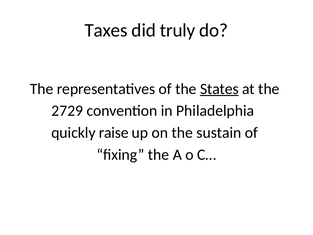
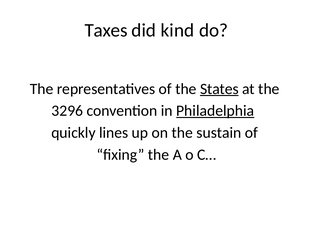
truly: truly -> kind (177, 30)
2729: 2729 -> 3296 (67, 111)
Philadelphia underline: none -> present (215, 111)
raise: raise -> lines (114, 133)
